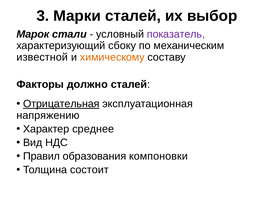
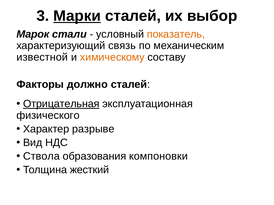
Марки underline: none -> present (77, 16)
показатель colour: purple -> orange (176, 34)
сбоку: сбоку -> связь (122, 46)
напряжению: напряжению -> физического (48, 116)
среднее: среднее -> разрыве (93, 129)
Правил: Правил -> Ствола (41, 157)
состоит: состоит -> жесткий (89, 170)
